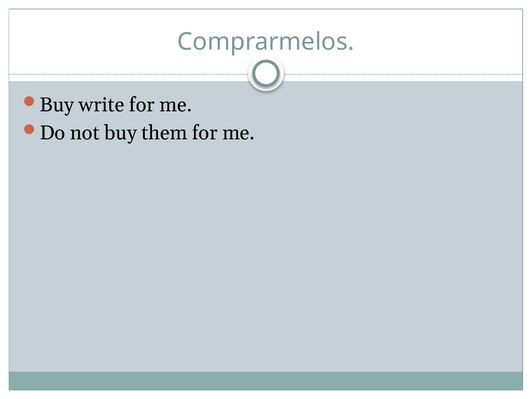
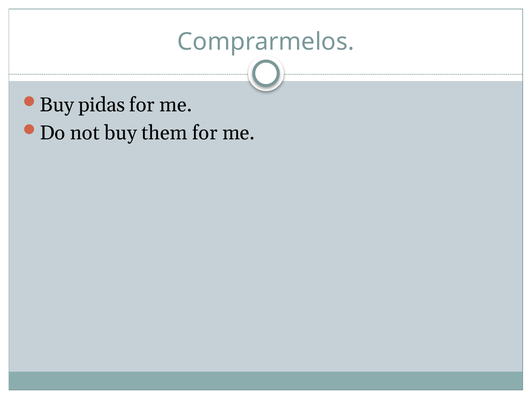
write: write -> pidas (102, 105)
